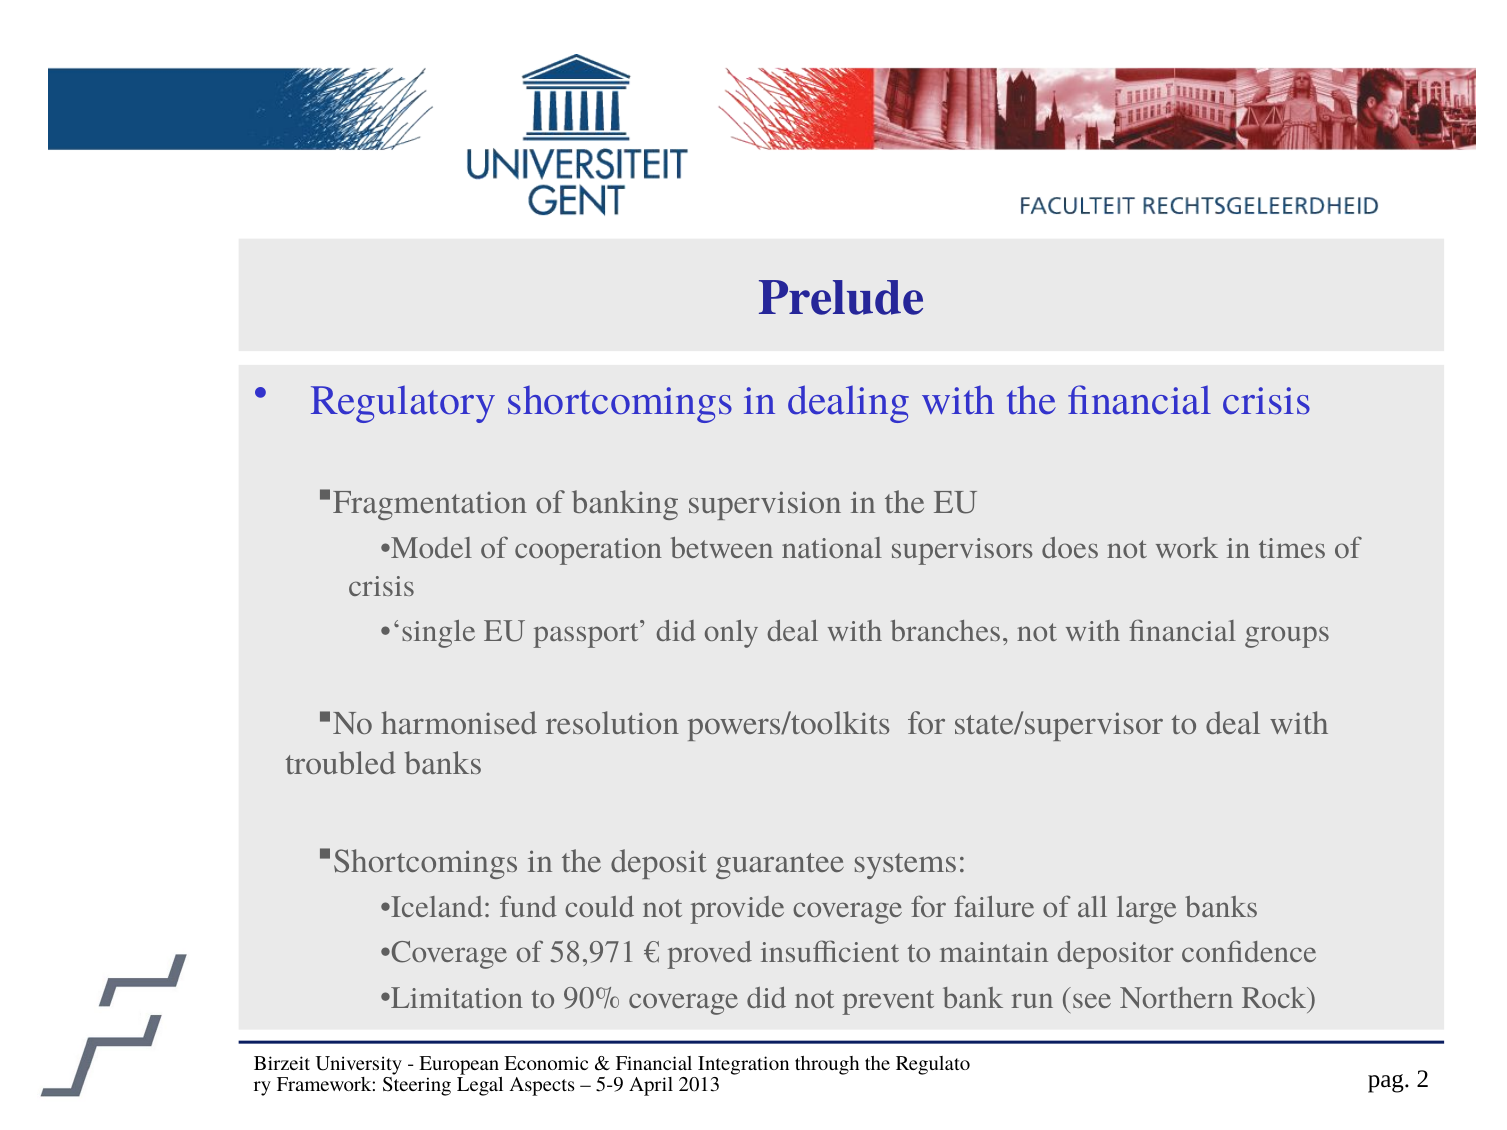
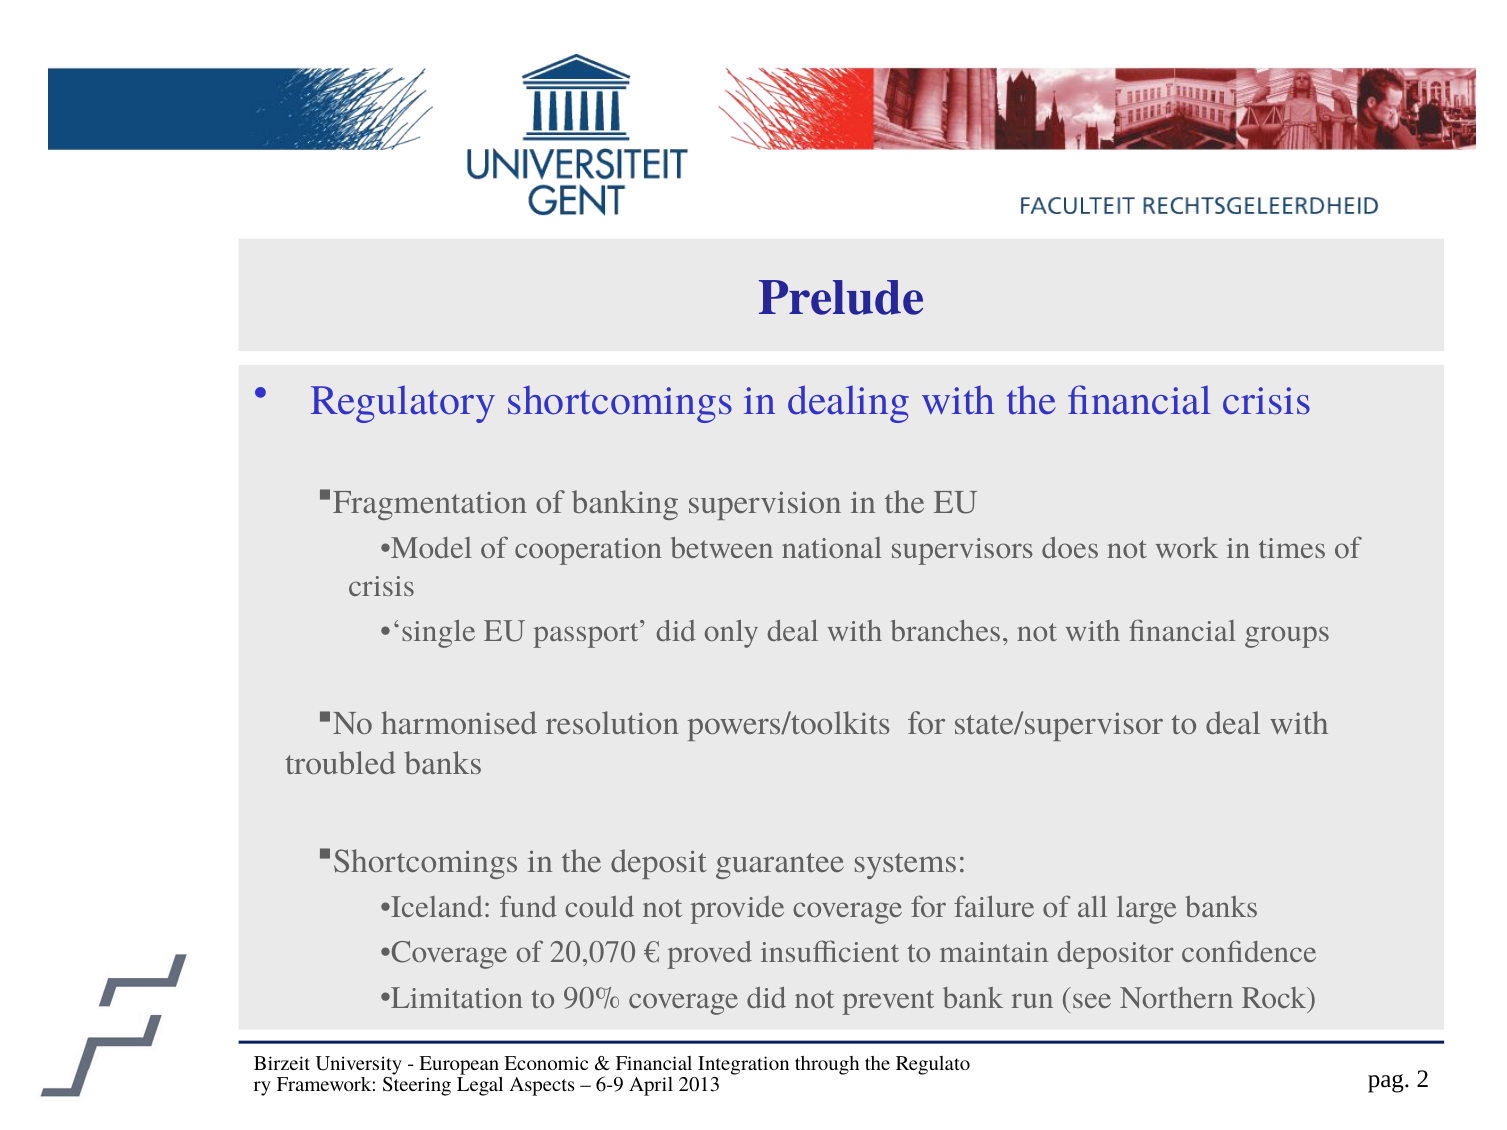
58,971: 58,971 -> 20,070 (593, 953)
5-9: 5-9 -> 6-9 (610, 1085)
